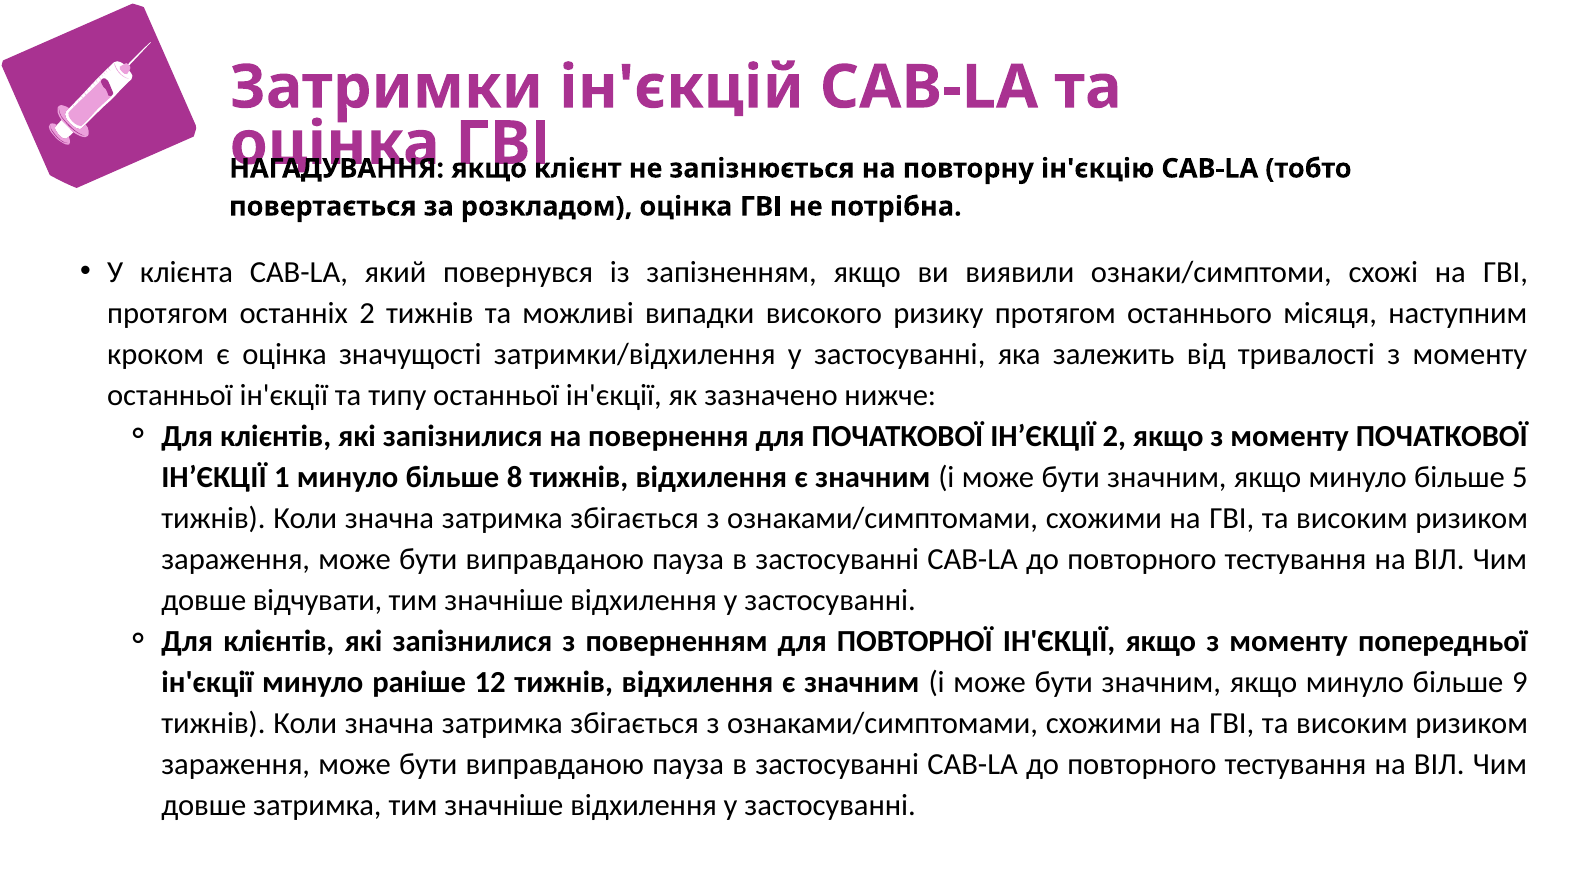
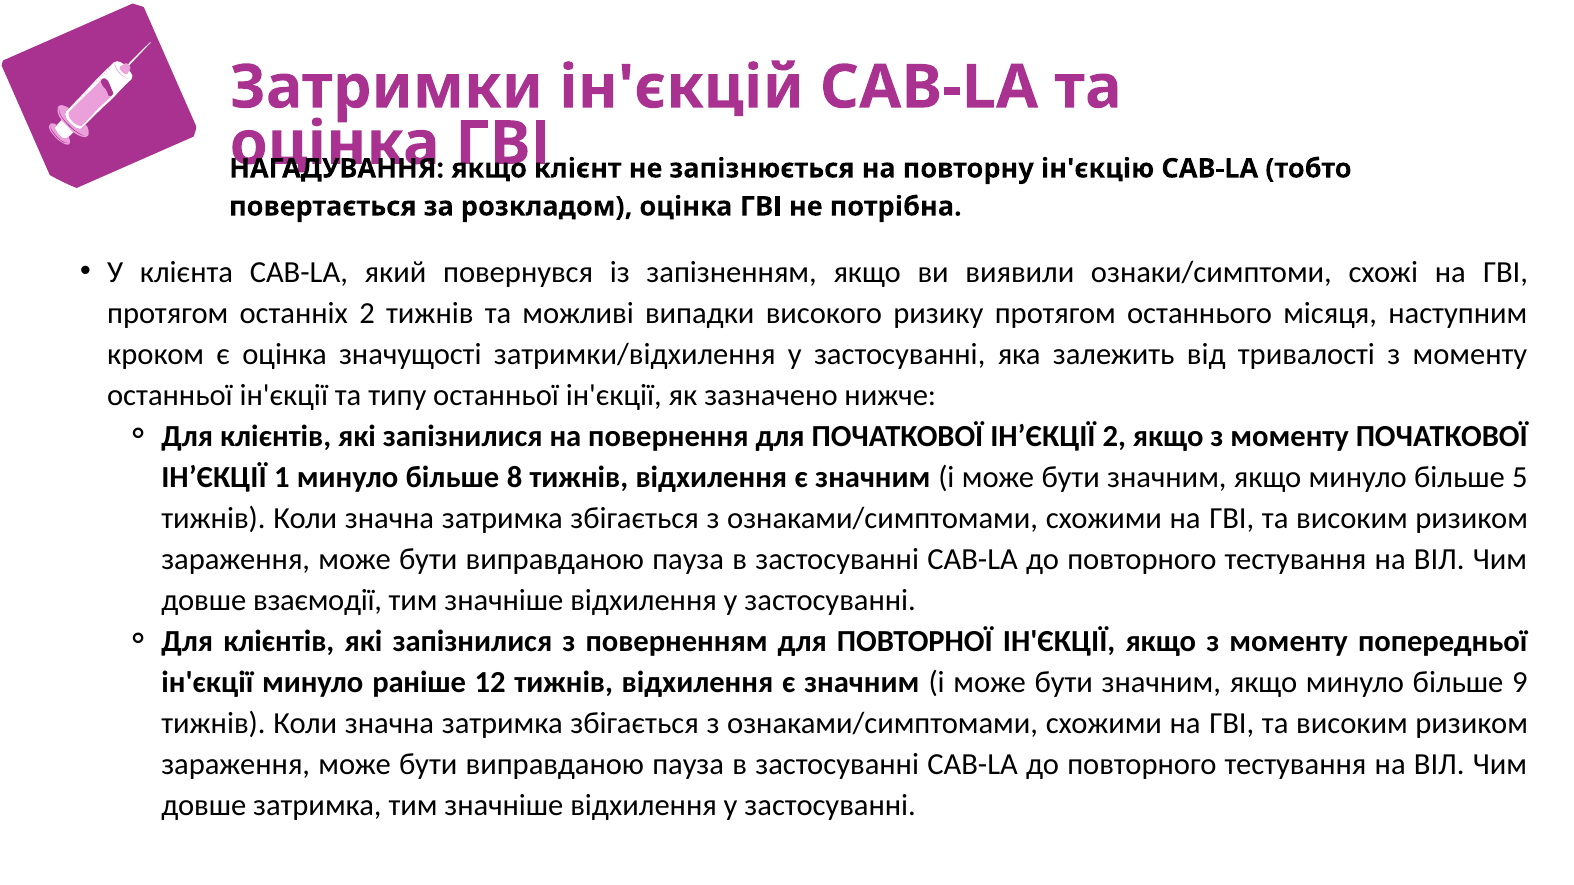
відчувати: відчувати -> взаємодії (318, 601)
